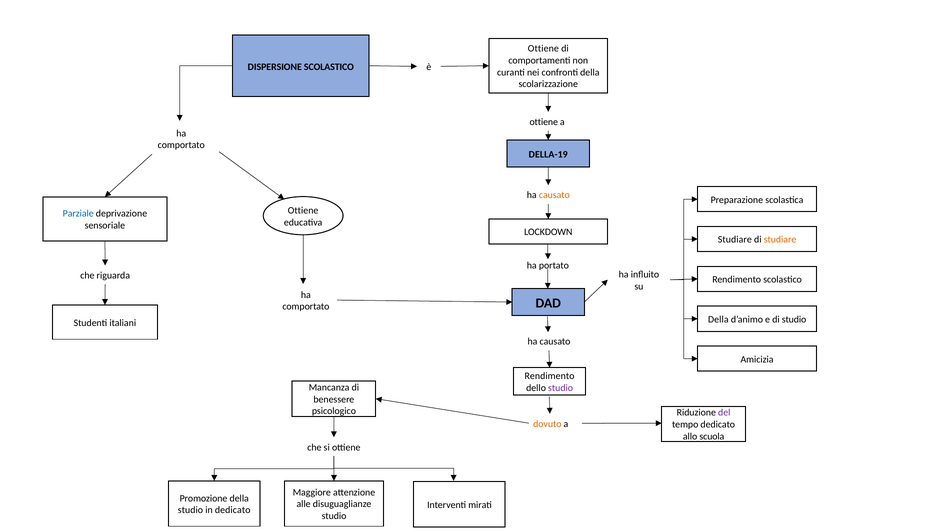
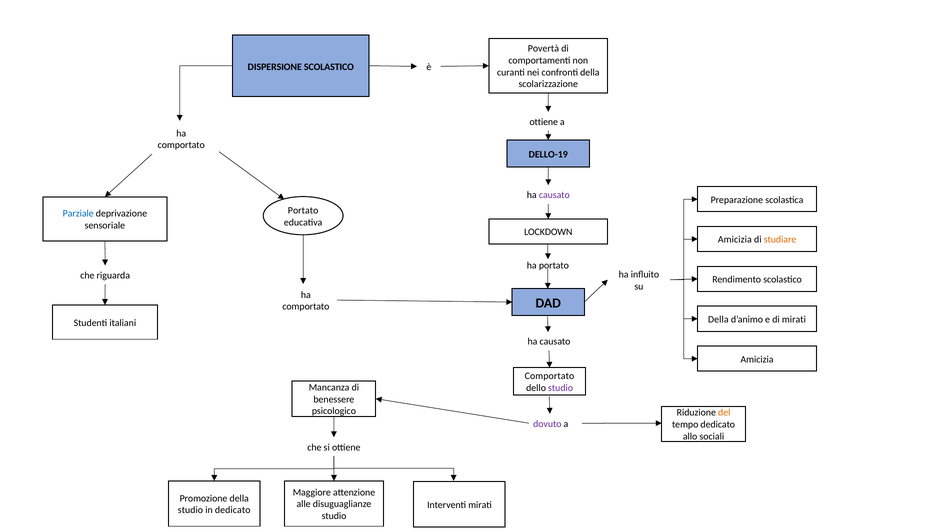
Ottiene: Ottiene -> Povertà (543, 49)
DELLA-19: DELLA-19 -> DELLO-19 (548, 154)
causato colour: orange -> purple (554, 195)
Ottiene: Ottiene -> Portato (303, 211)
Studiare: Studiare -> Amicizia (735, 240)
di studio: studio -> mirati (794, 320)
Rendimento: Rendimento -> Comportato (549, 377)
del colour: purple -> orange (724, 413)
dovuto colour: orange -> purple (547, 424)
scuola: scuola -> sociali (712, 437)
